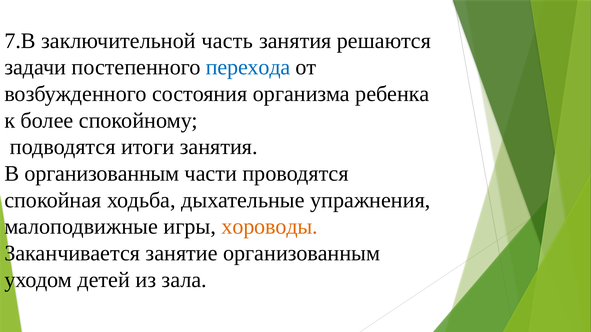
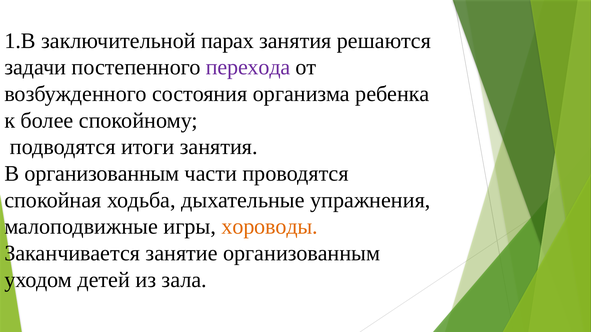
7.В: 7.В -> 1.В (20, 41)
часть: часть -> парах (228, 41)
перехода colour: blue -> purple (248, 67)
